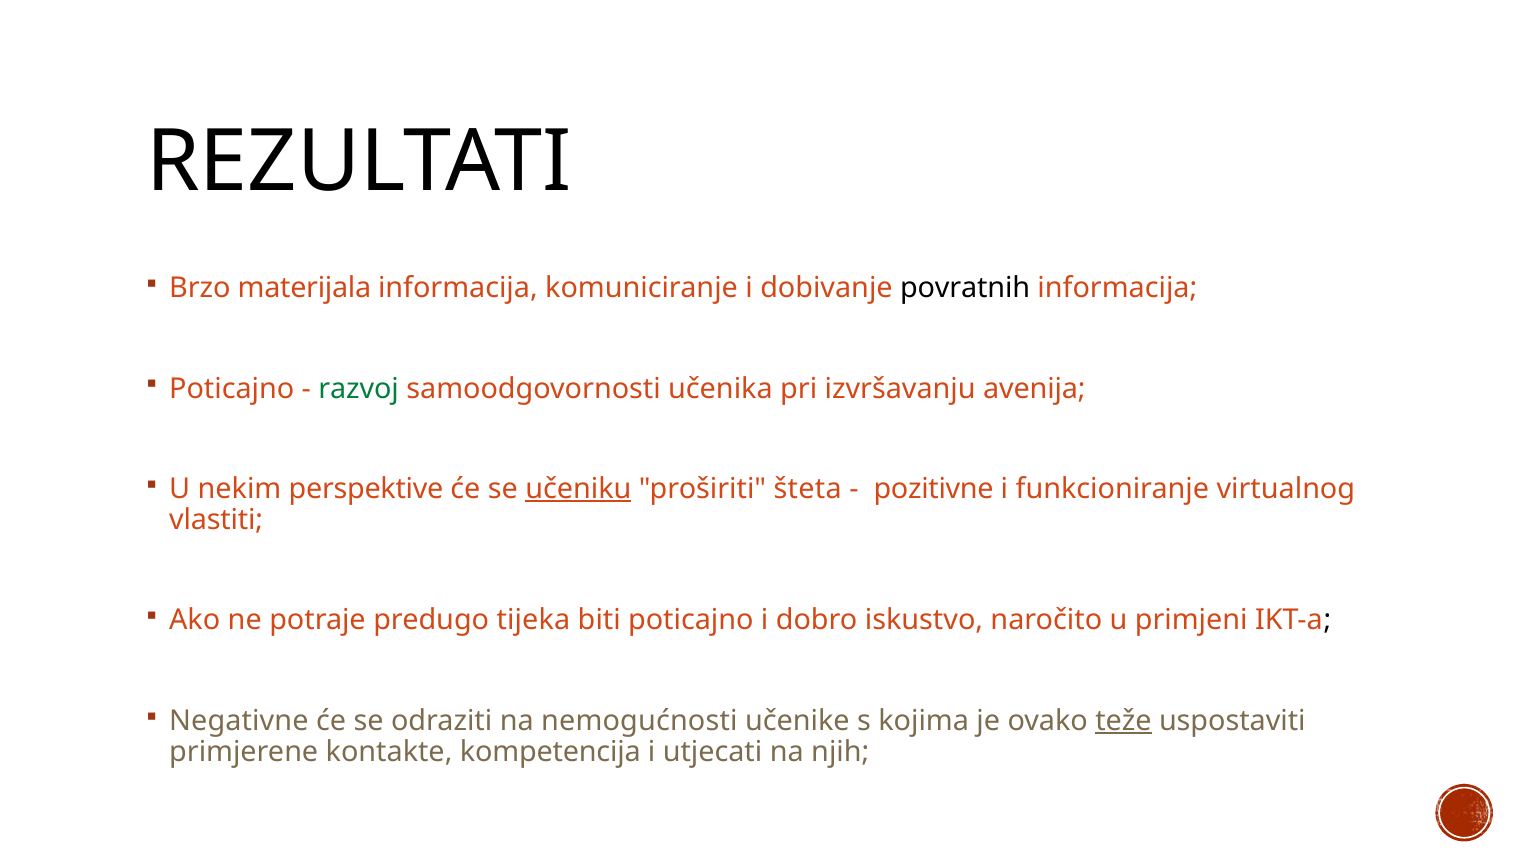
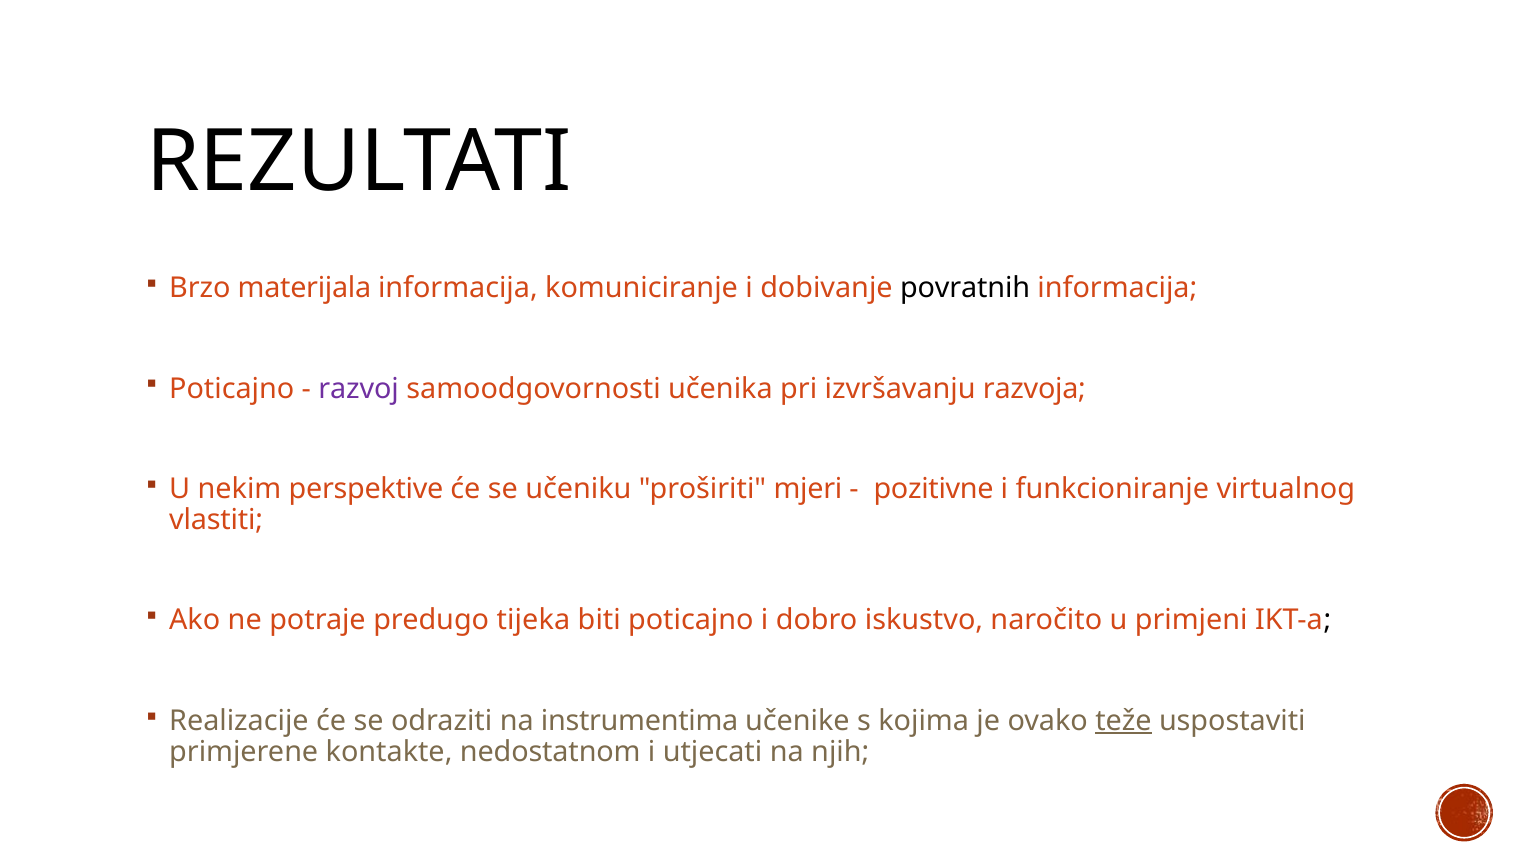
razvoj colour: green -> purple (359, 389)
avenija: avenija -> razvoja (1034, 389)
učeniku underline: present -> none (578, 489)
šteta: šteta -> mjeri (808, 489)
Negativne: Negativne -> Realizacije (239, 721)
nemogućnosti: nemogućnosti -> instrumentima (640, 721)
kompetencija: kompetencija -> nedostatnom (550, 752)
